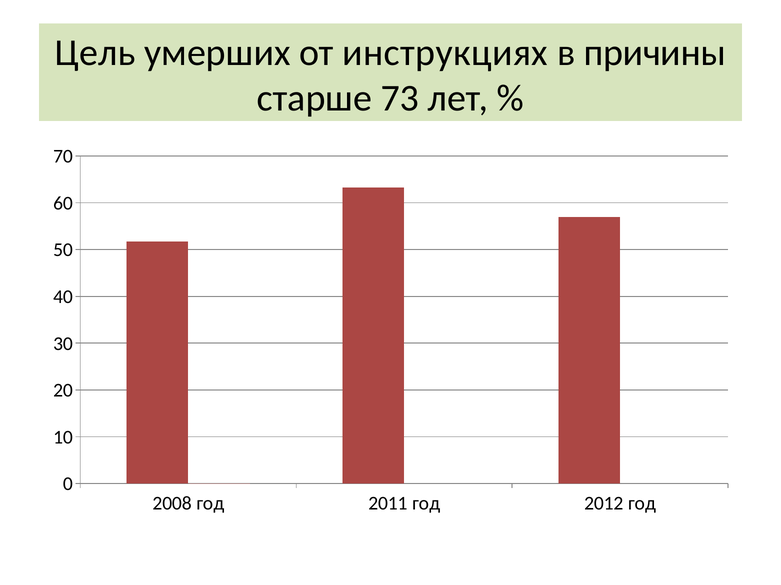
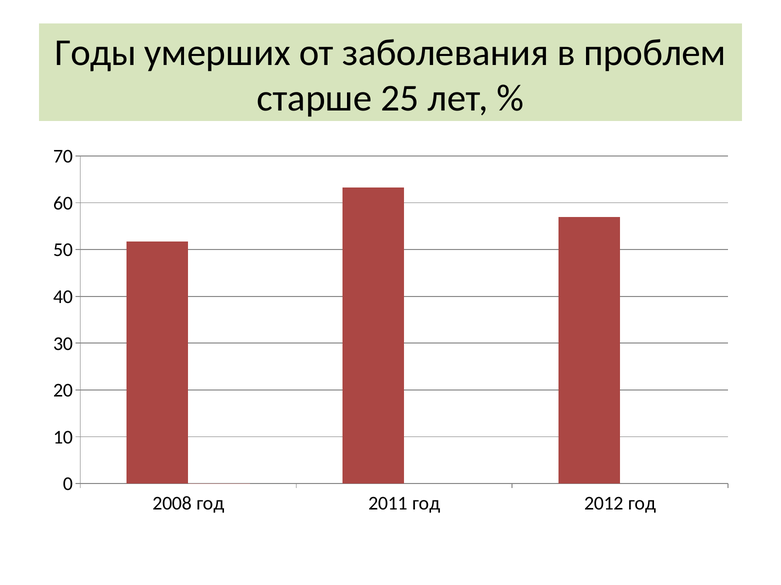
Цель: Цель -> Годы (96, 53)
инструкциях: инструкциях -> заболевания (445, 53)
причины: причины -> проблем (655, 53)
73: 73 -> 25 (400, 98)
